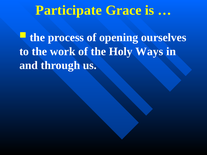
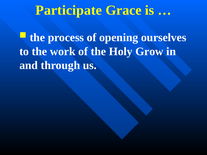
Ways: Ways -> Grow (149, 52)
